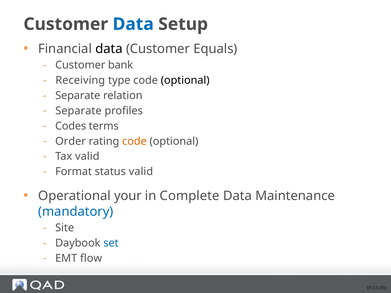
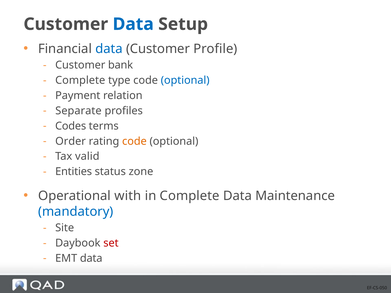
data colour: black -> blue (109, 49)
Equals: Equals -> Profile (215, 49)
Receiving: Receiving -> Complete (80, 80)
optional colour: black -> blue (185, 80)
Separate: Separate -> Payment (78, 96)
Format: Format -> Entities (74, 172)
status valid: valid -> zone (141, 172)
your: your -> with (128, 196)
set colour: blue -> red (111, 243)
EMT flow: flow -> data (91, 258)
